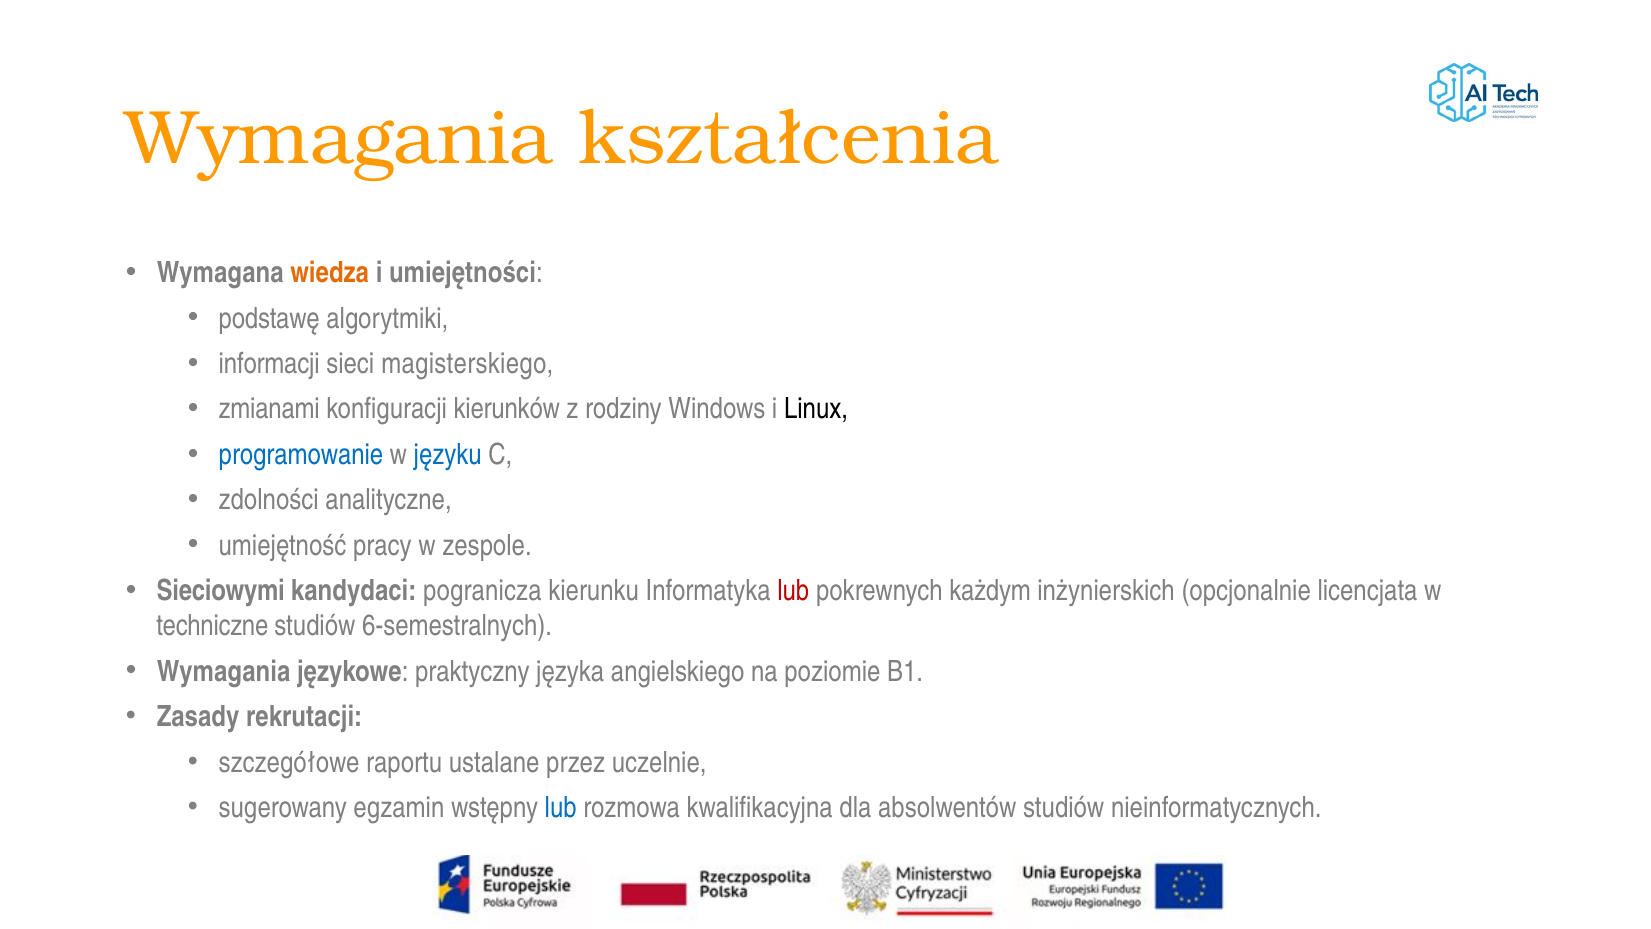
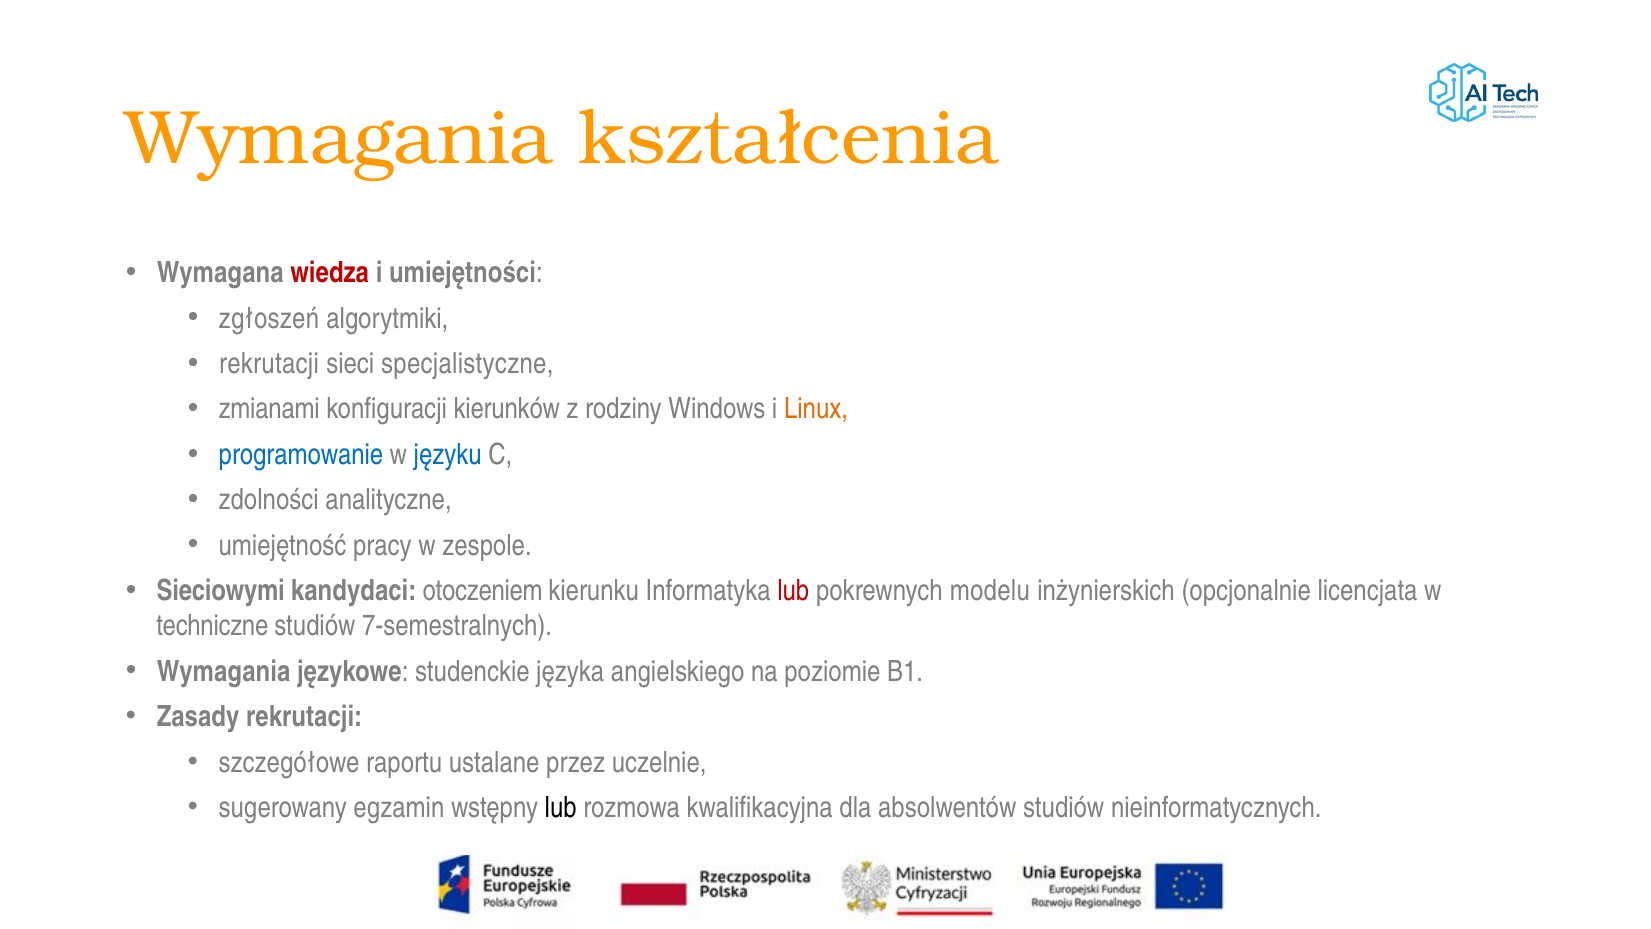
wiedza colour: orange -> red (330, 273)
podstawę: podstawę -> zgłoszeń (269, 318)
informacji: informacji -> rekrutacji (269, 364)
magisterskiego: magisterskiego -> specjalistyczne (467, 364)
Linux colour: black -> orange (816, 409)
pogranicza: pogranicza -> otoczeniem (483, 591)
każdym: każdym -> modelu (990, 591)
6-semestralnych: 6-semestralnych -> 7-semestralnych (457, 626)
praktyczny: praktyczny -> studenckie (472, 671)
lub colour: blue -> black (561, 808)
